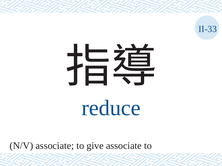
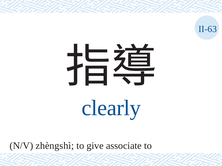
II-33: II-33 -> II-63 (208, 29)
reduce: reduce -> clearly (111, 108)
N/V associate: associate -> zhèngshì (55, 146)
